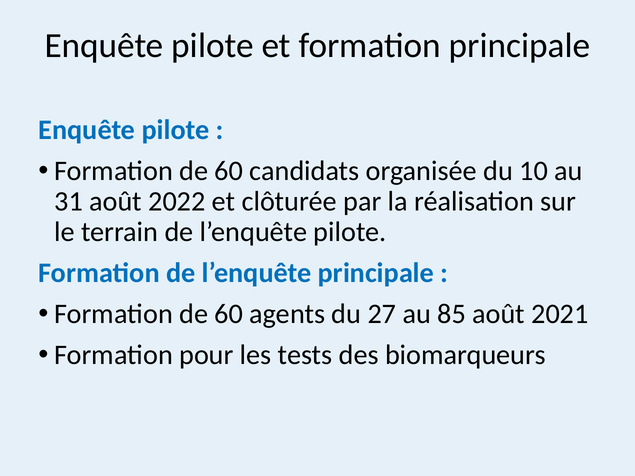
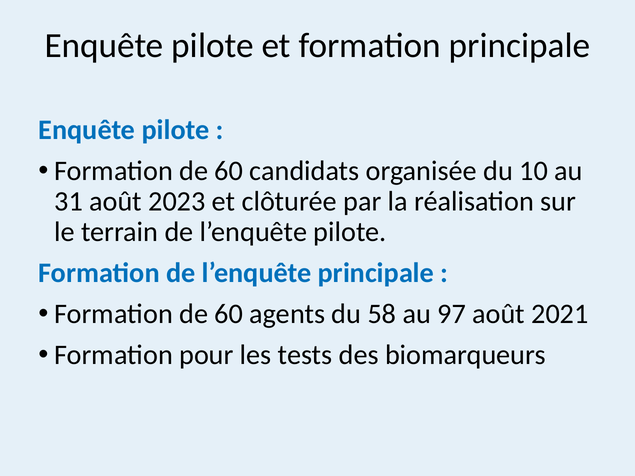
2022: 2022 -> 2023 (177, 201)
27: 27 -> 58 (382, 314)
85: 85 -> 97 (452, 314)
